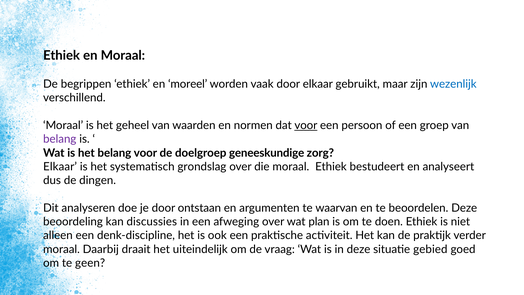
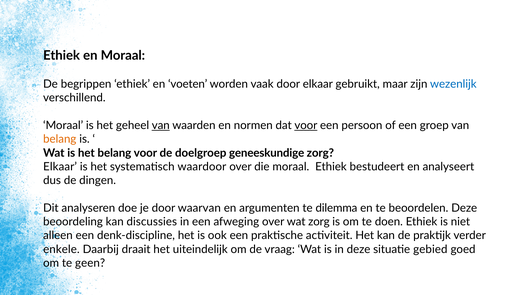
moreel: moreel -> voeten (188, 84)
van underline: none -> present (161, 125)
belang colour: purple -> orange (60, 139)
grondslag: grondslag -> waardoor (202, 166)
ontstaan: ontstaan -> waarvan (199, 208)
waarvan: waarvan -> dilemma (336, 208)
wat plan: plan -> zorg (319, 221)
moraal: moraal -> enkele (61, 249)
